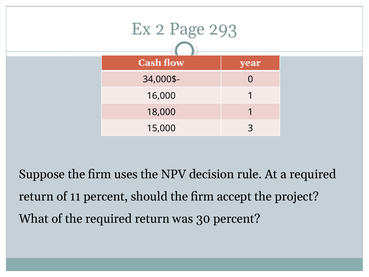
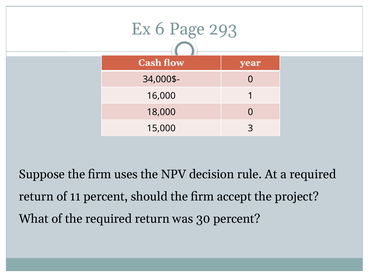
2: 2 -> 6 (160, 29)
18,000 1: 1 -> 0 (250, 112)
